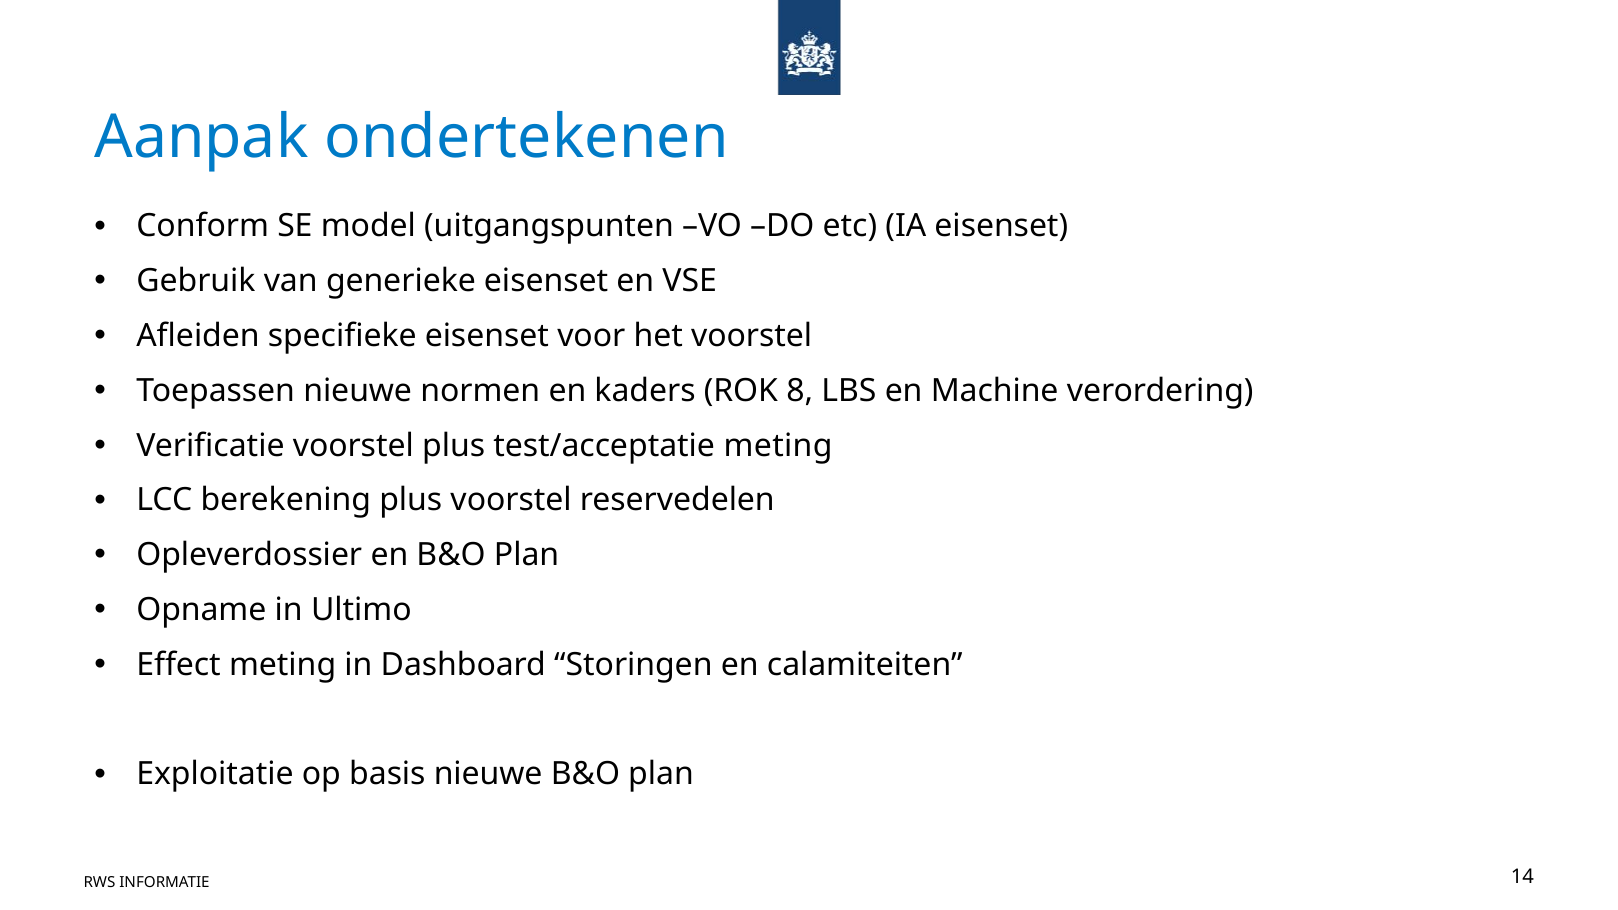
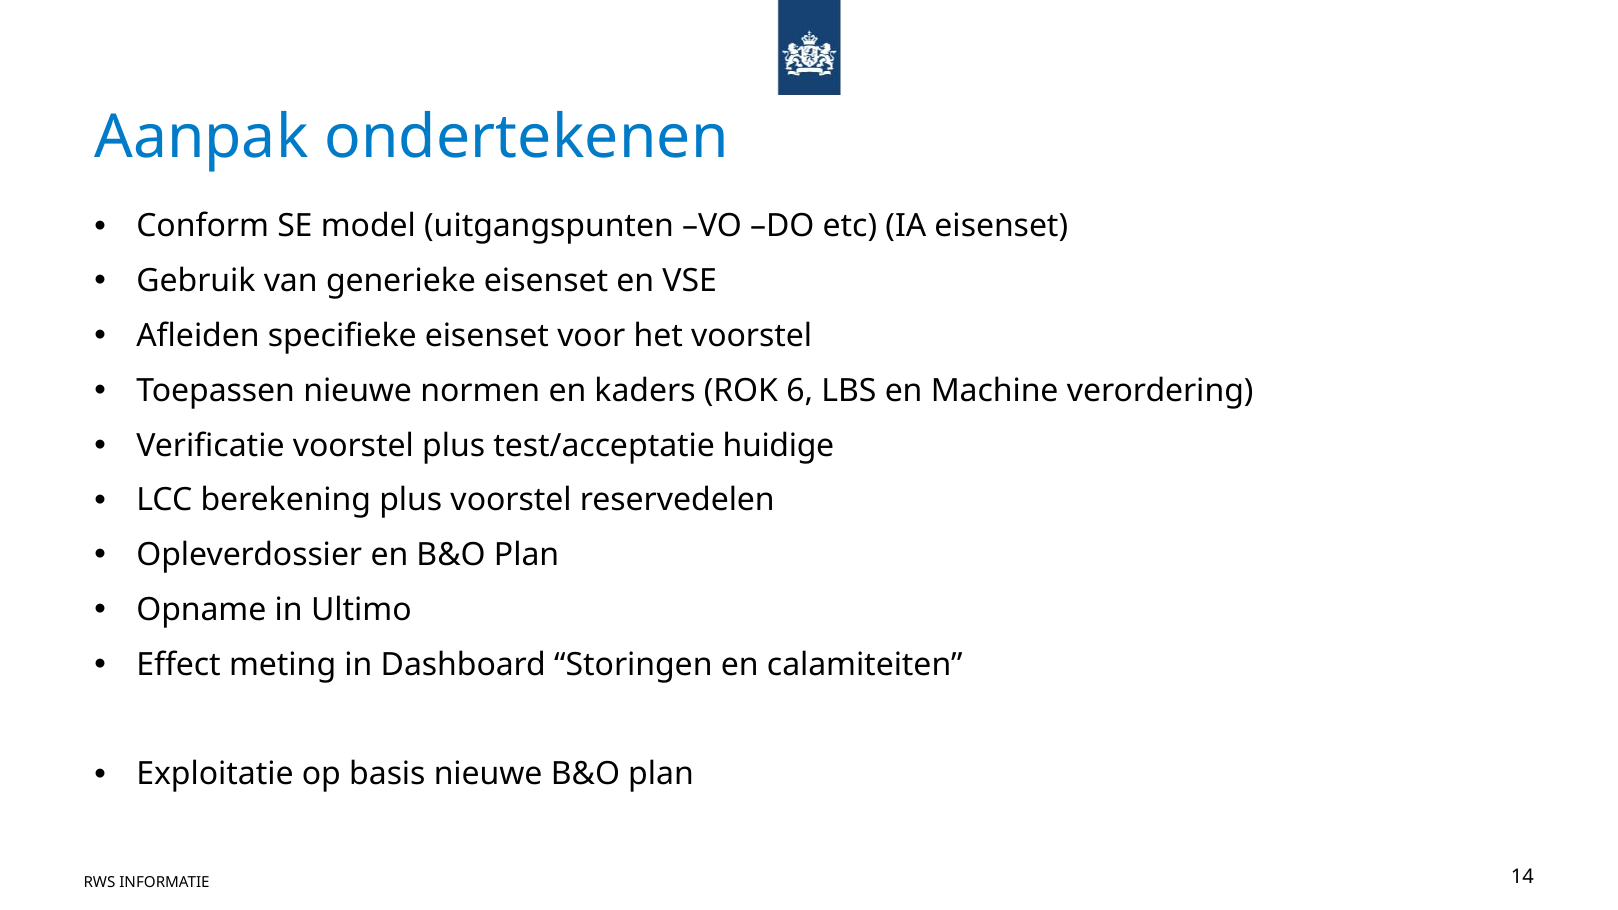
8: 8 -> 6 (800, 391)
test/acceptatie meting: meting -> huidige (778, 446)
